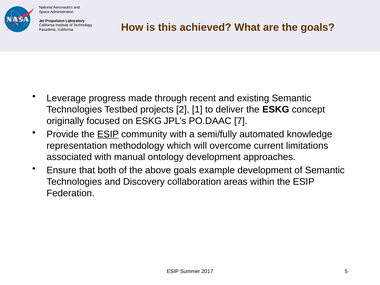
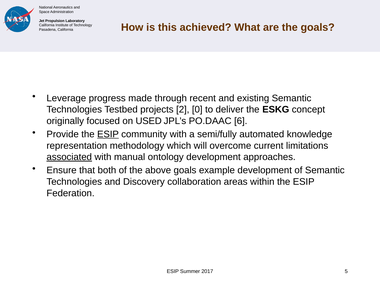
1: 1 -> 0 (197, 110)
on ESKG: ESKG -> USED (149, 121)
7: 7 -> 6 (241, 121)
associated underline: none -> present (69, 157)
